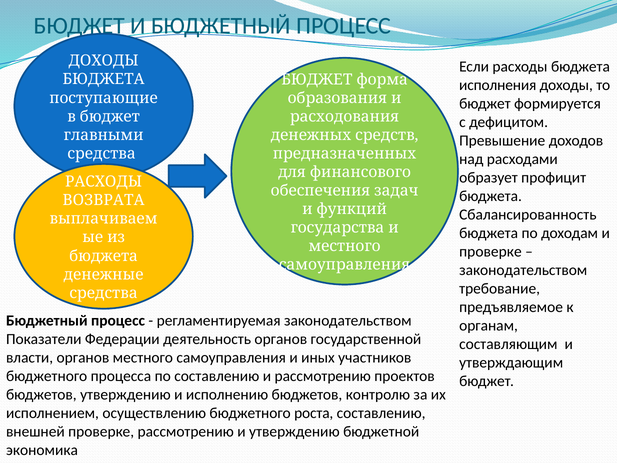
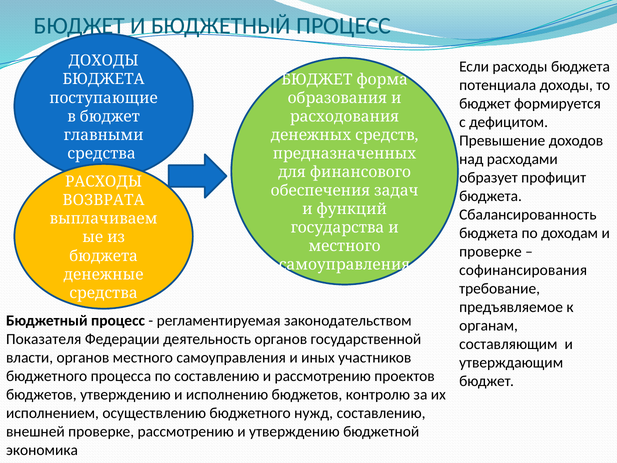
исполнения: исполнения -> потенциала (498, 85)
законодательством: законодательством -> софинансирования (523, 270)
Показатели: Показатели -> Показателя (44, 339)
роста: роста -> нужд (314, 413)
